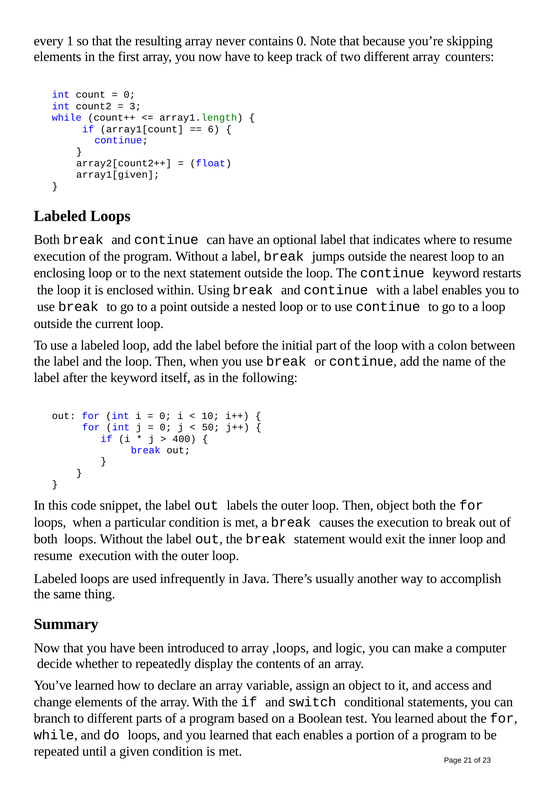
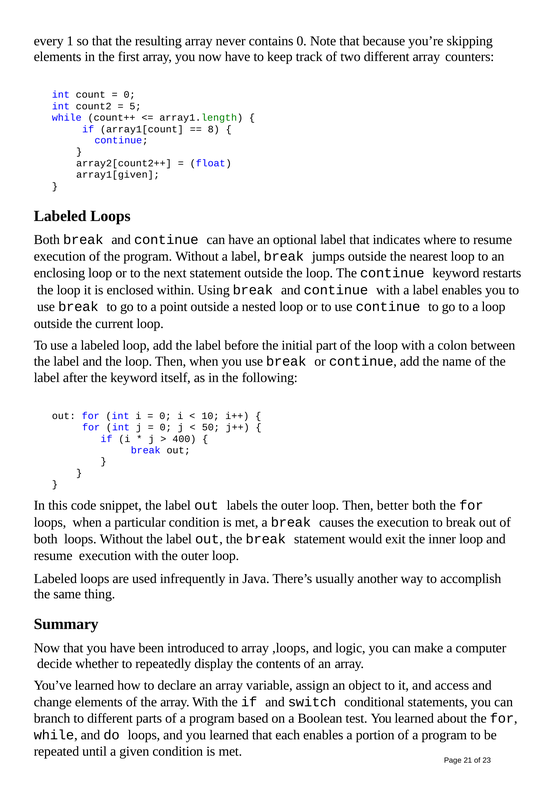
3: 3 -> 5 (135, 106)
6: 6 -> 8 (214, 129)
Then object: object -> better (393, 505)
